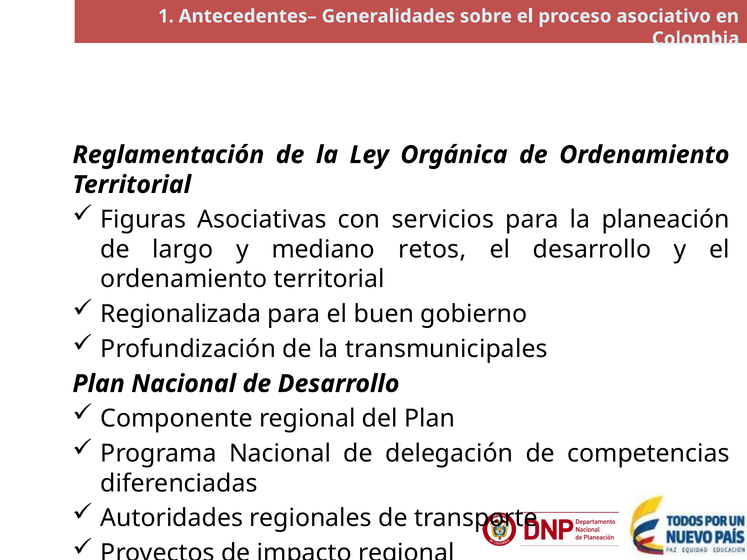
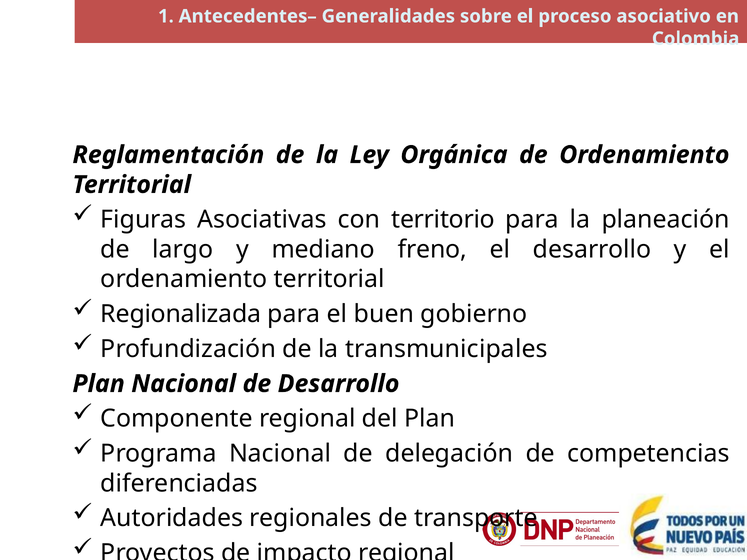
servicios: servicios -> territorio (443, 220)
retos: retos -> freno (432, 250)
